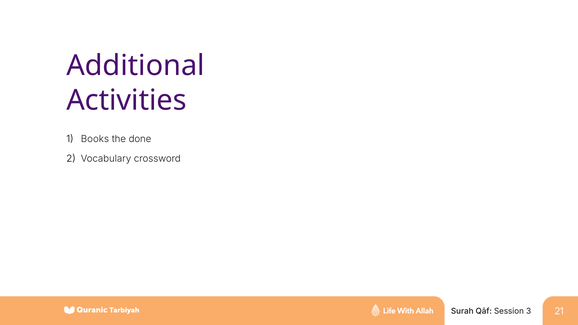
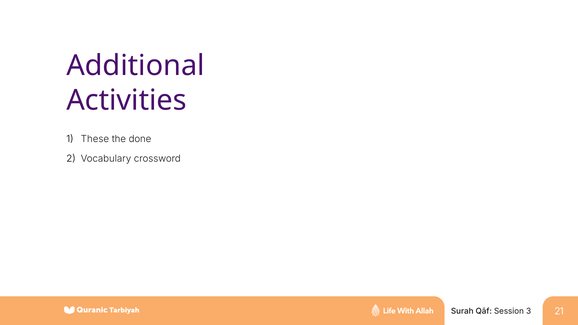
Books: Books -> These (95, 139)
